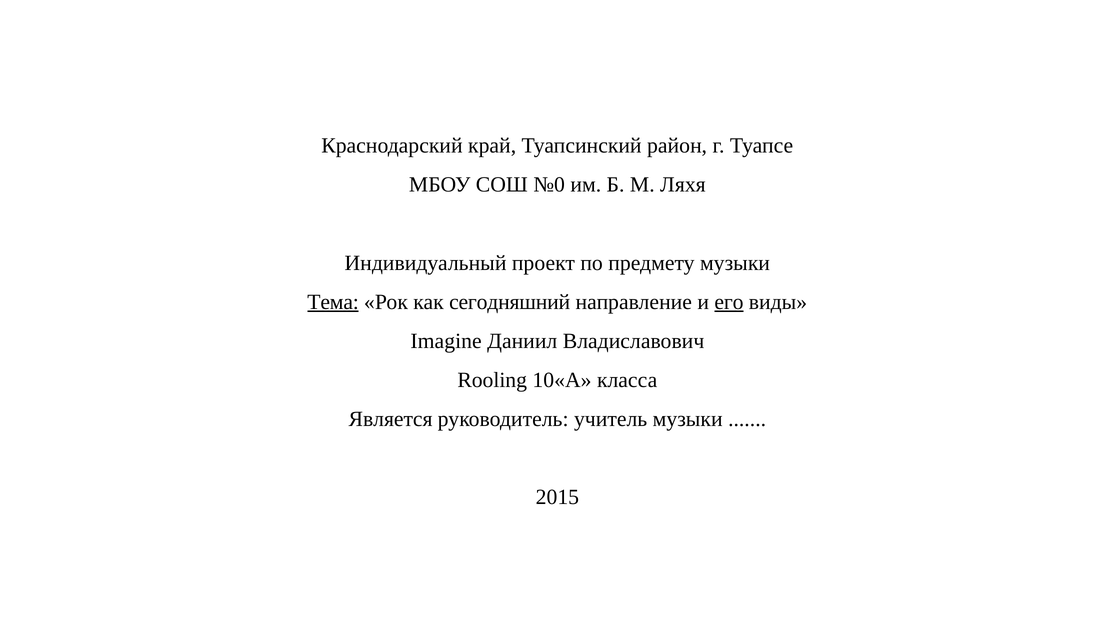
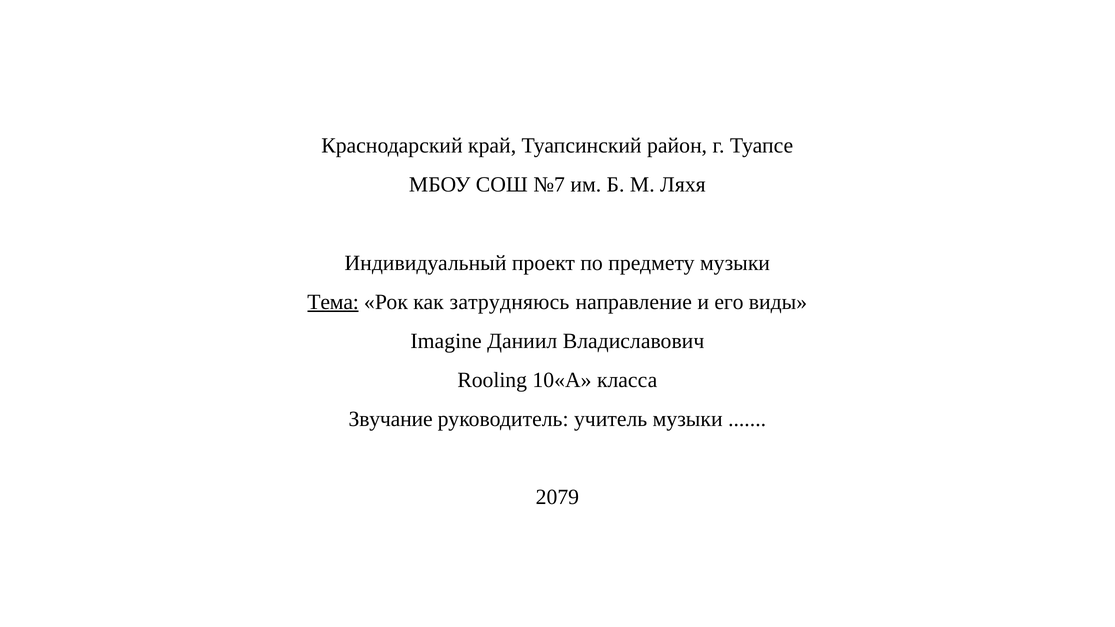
№0: №0 -> №7 (549, 185)
сегодняшний: сегодняшний -> затрудняюсь (509, 302)
его underline: present -> none (729, 302)
Является: Является -> Звучание (391, 419)
2015: 2015 -> 2079 (557, 497)
